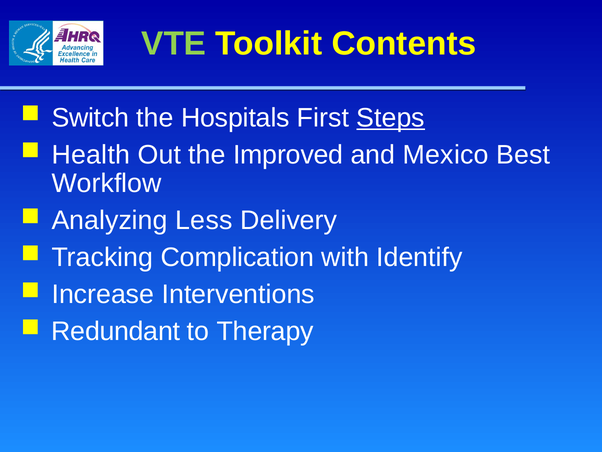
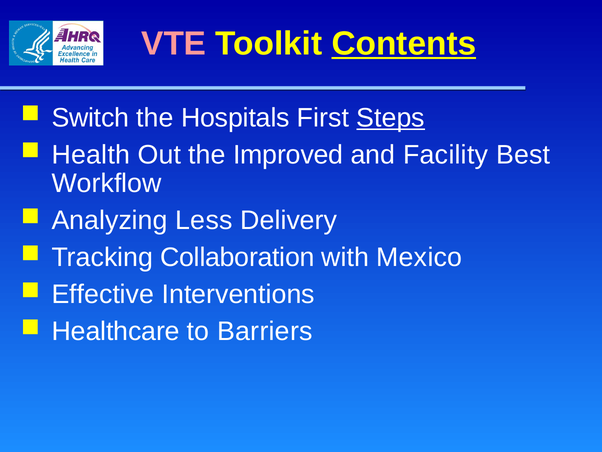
VTE colour: light green -> pink (174, 44)
Contents underline: none -> present (404, 44)
Mexico: Mexico -> Facility (446, 154)
Complication: Complication -> Collaboration (237, 257)
Identify: Identify -> Mexico (419, 257)
Increase: Increase -> Effective (103, 294)
Redundant: Redundant -> Healthcare (116, 331)
Therapy: Therapy -> Barriers (265, 331)
